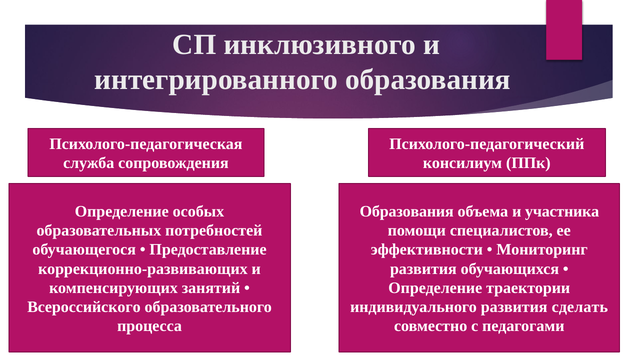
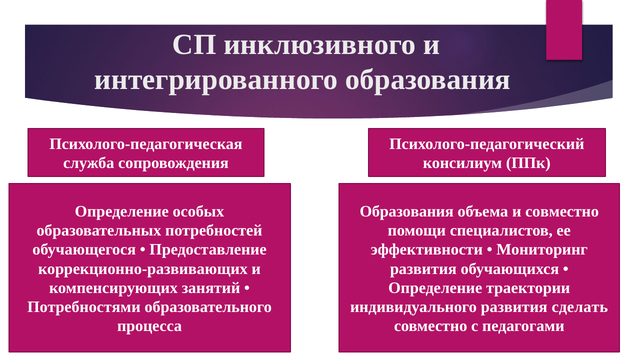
и участника: участника -> совместно (562, 211)
Всероссийского: Всероссийского -> Потребностями (84, 307)
